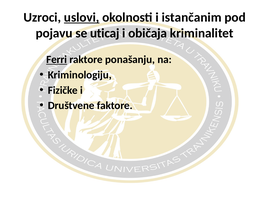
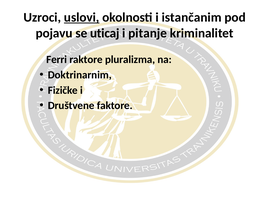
običaja: običaja -> pitanje (148, 33)
Ferri underline: present -> none (57, 60)
ponašanju: ponašanju -> pluralizma (130, 60)
Kriminologiju: Kriminologiju -> Doktrinarnim (80, 75)
